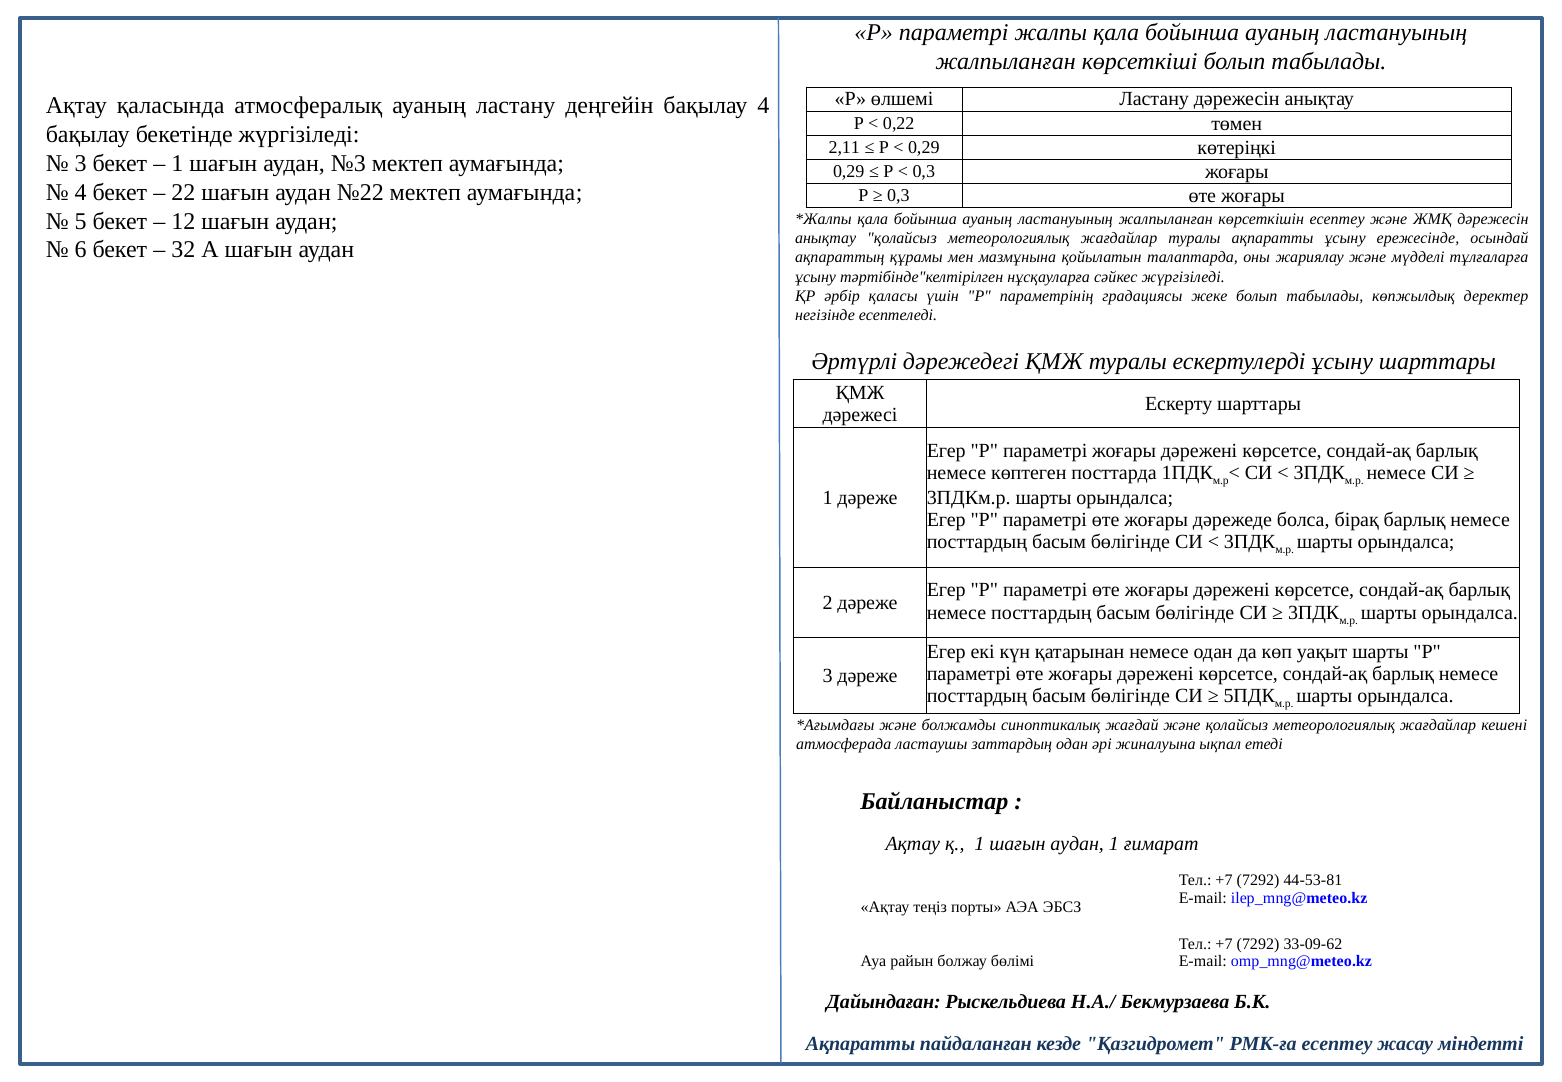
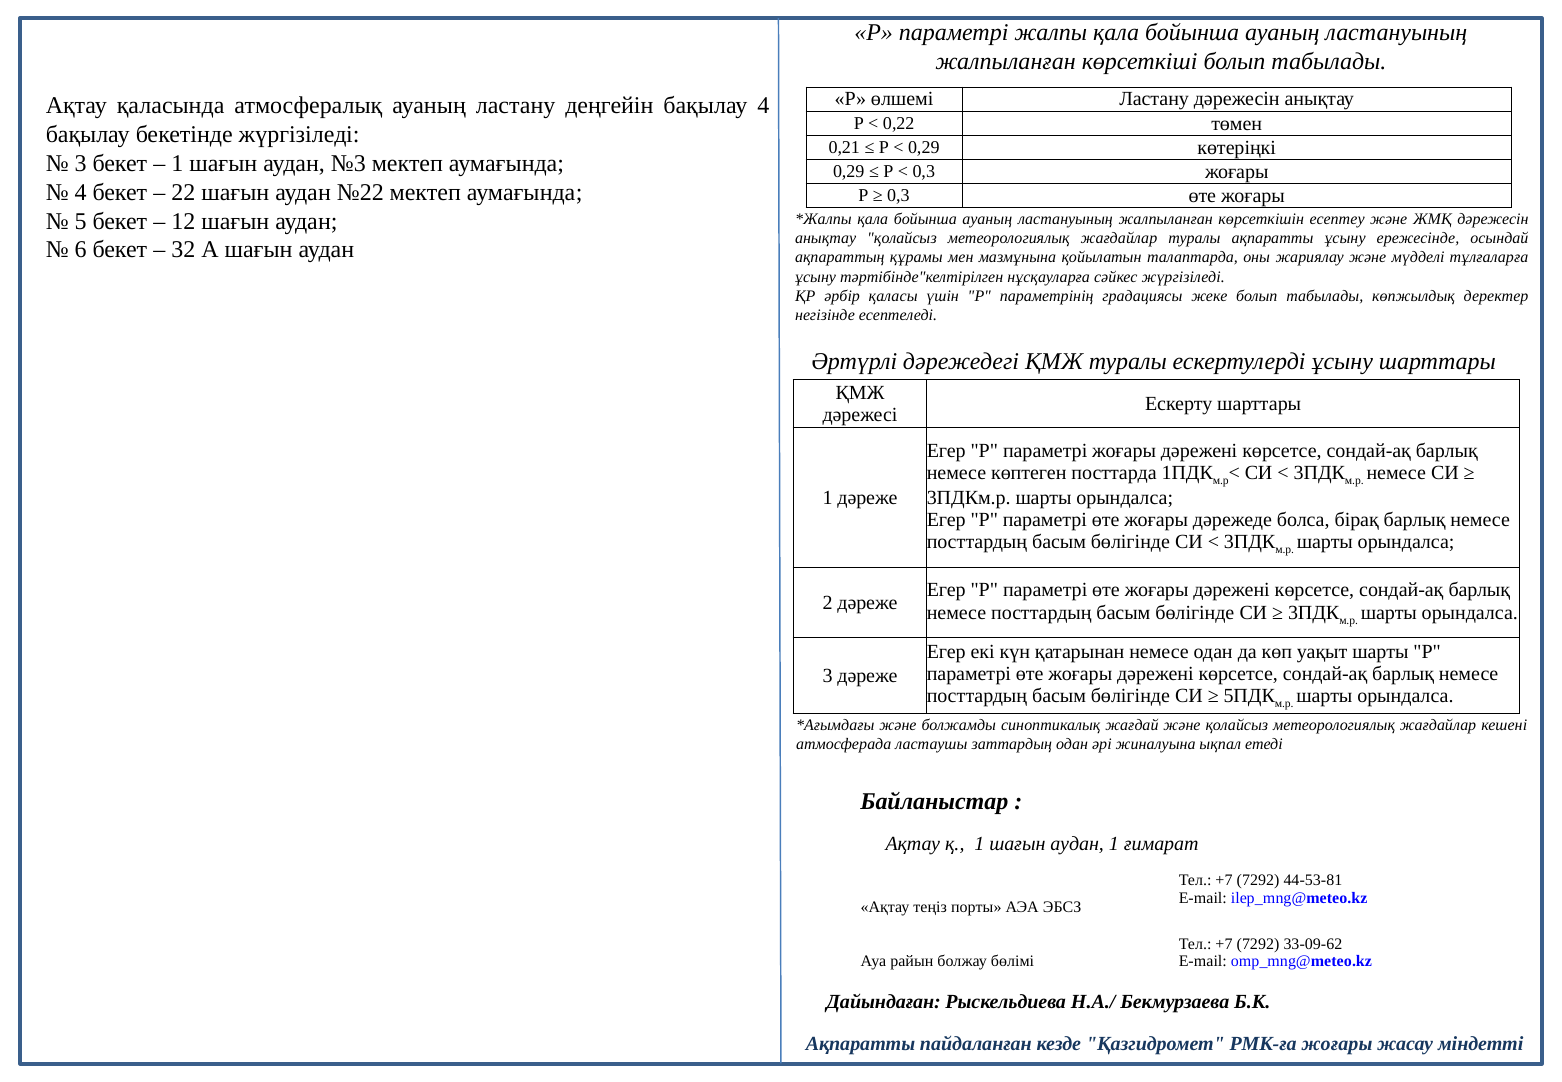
2,11: 2,11 -> 0,21 (844, 148)
РМК-ға есептеу: есептеу -> жоғары (1337, 1043)
